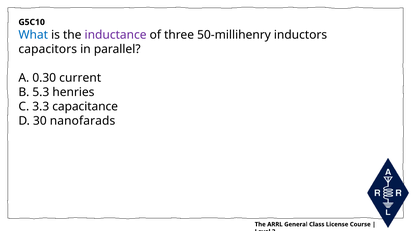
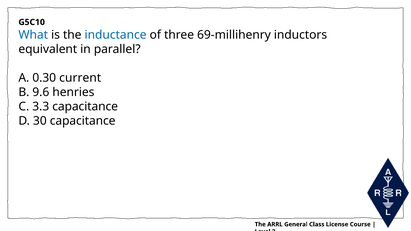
inductance colour: purple -> blue (116, 35)
50-millihenry: 50-millihenry -> 69-millihenry (234, 35)
capacitors: capacitors -> equivalent (48, 49)
5.3: 5.3 -> 9.6 (41, 92)
30 nanofarads: nanofarads -> capacitance (83, 121)
